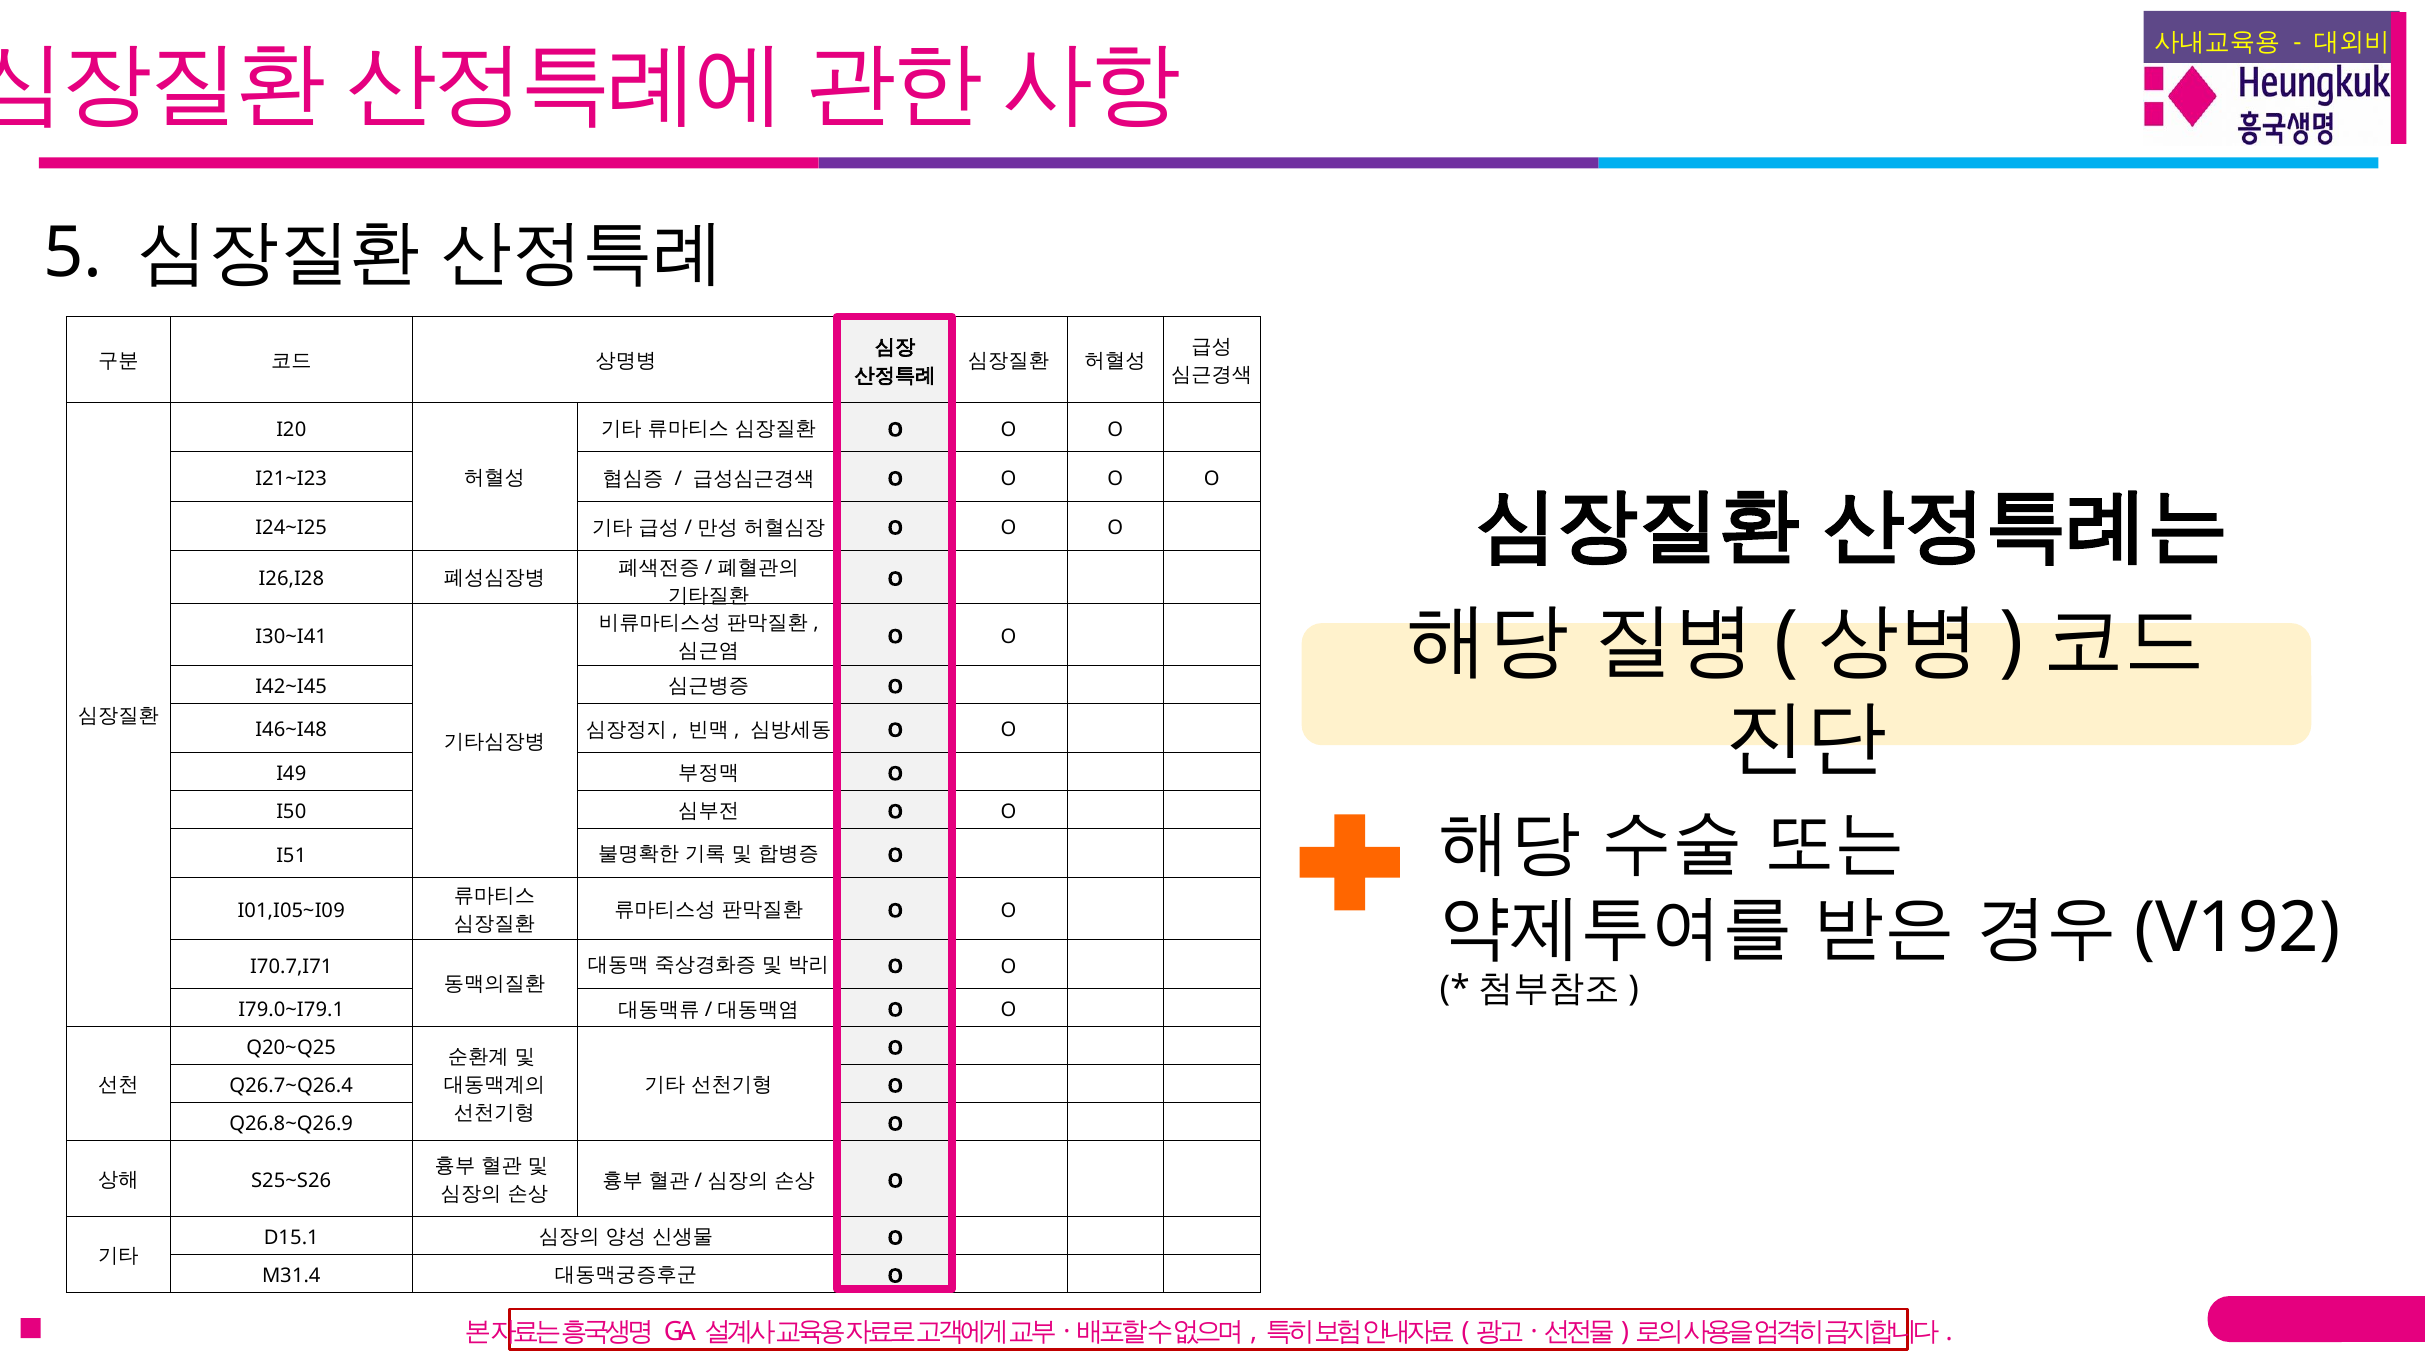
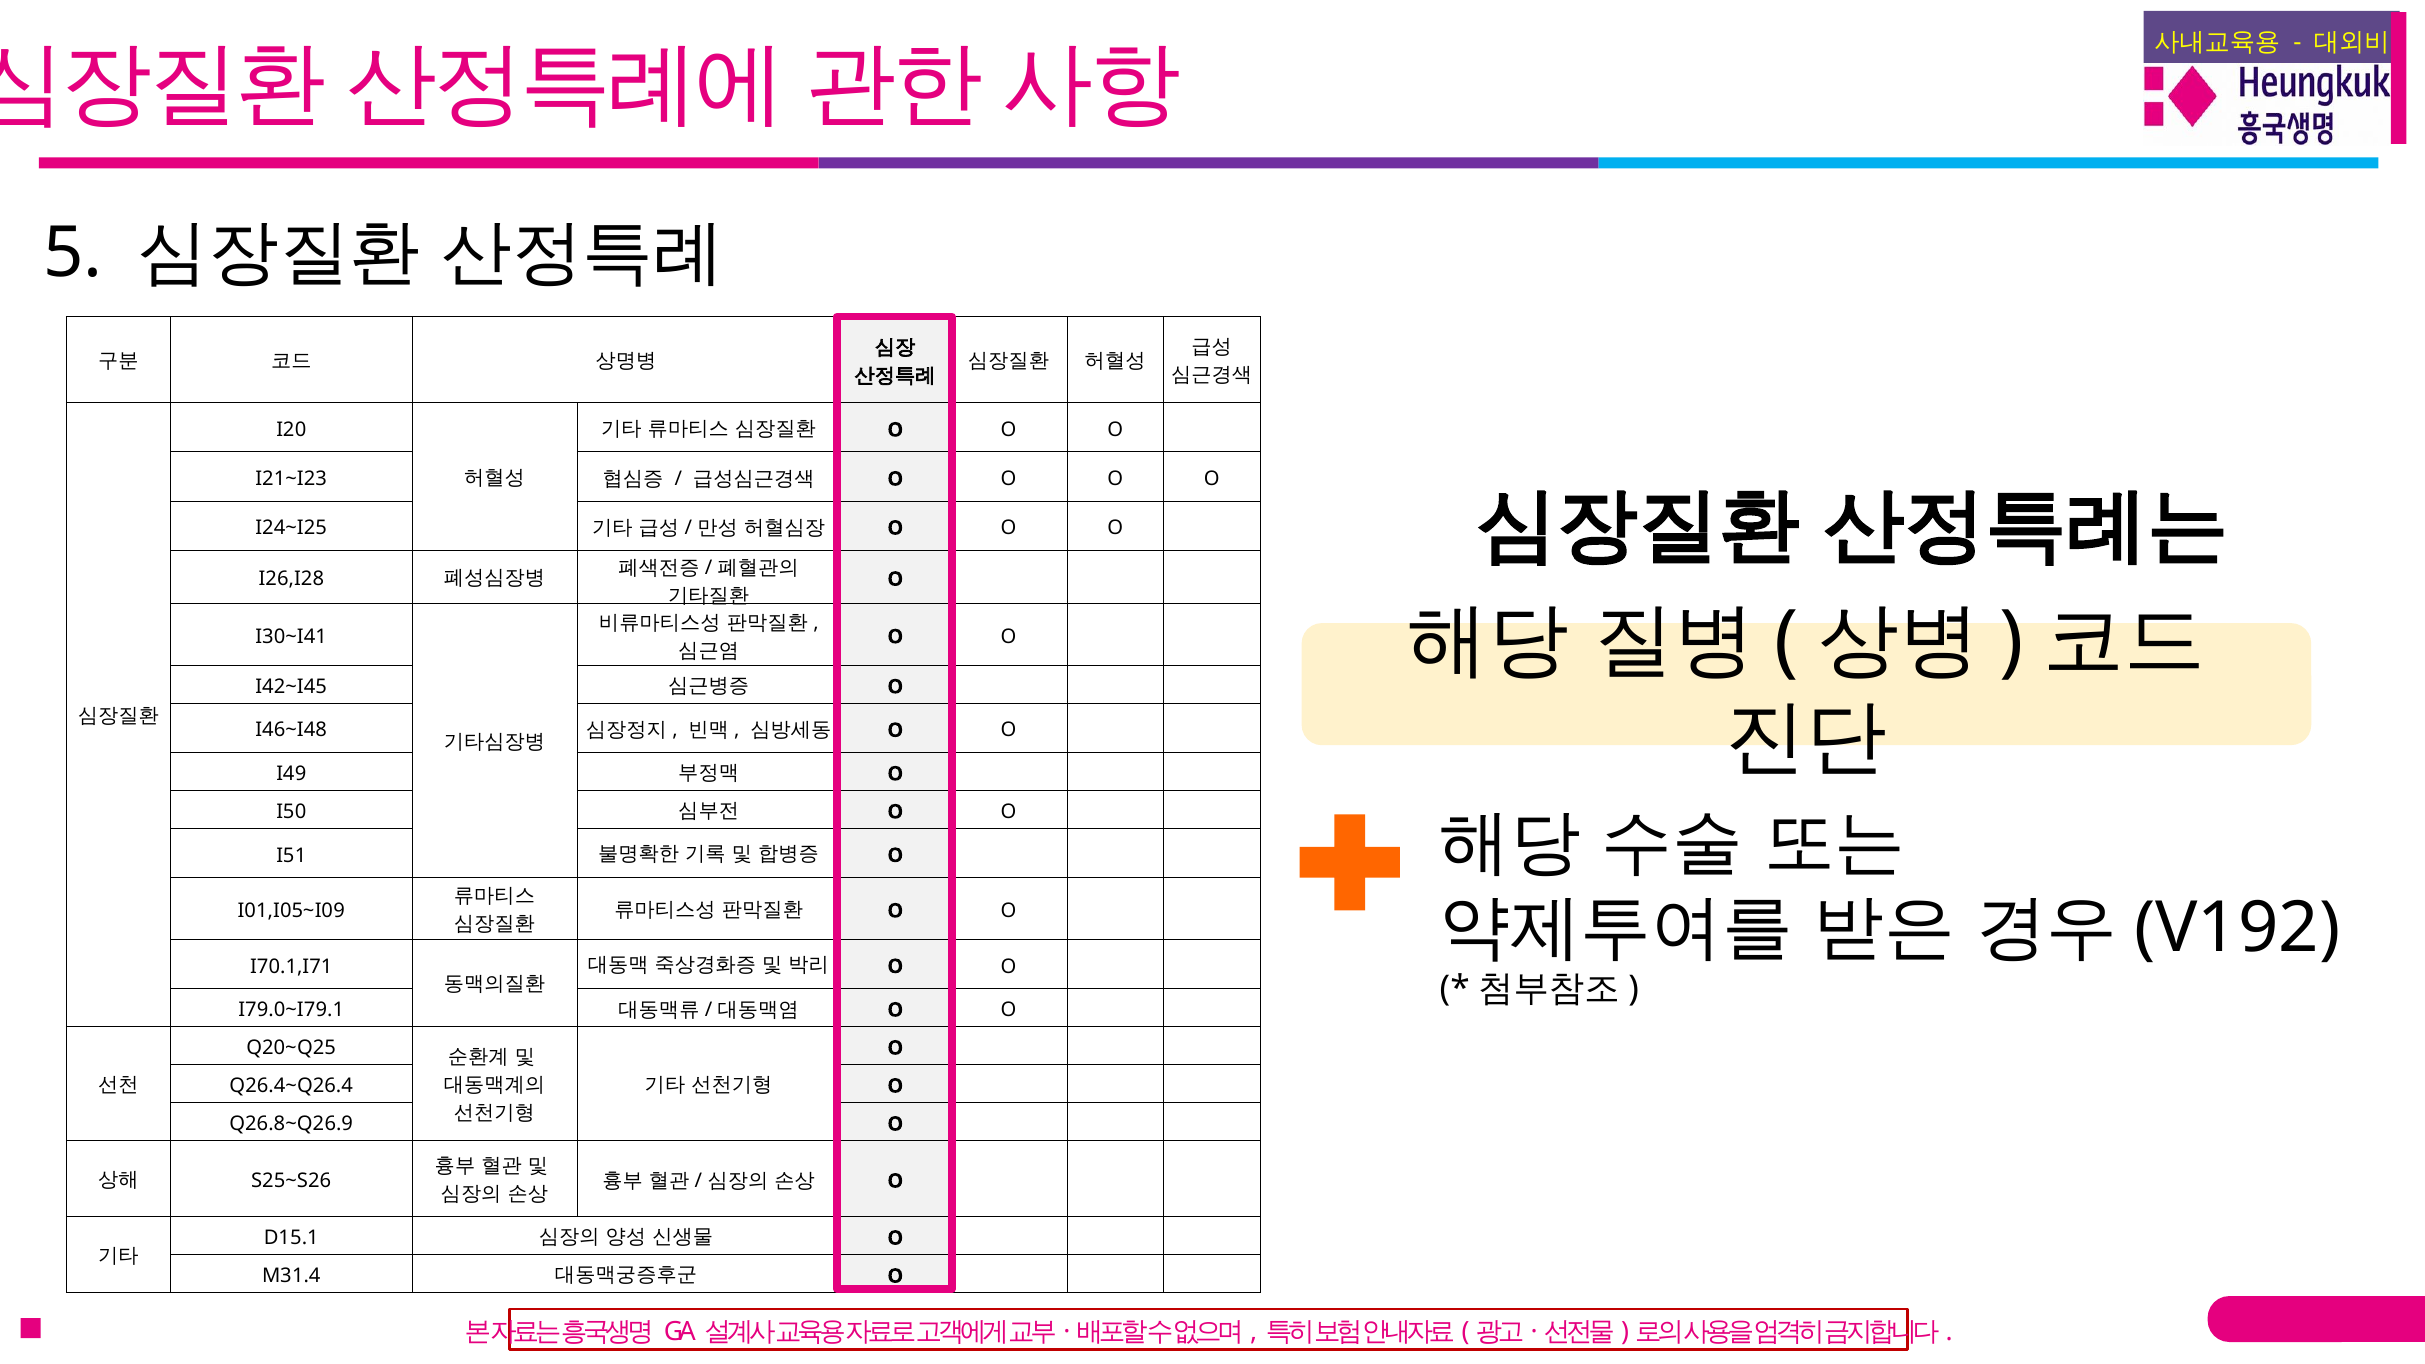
I70.7,I71: I70.7,I71 -> I70.1,I71 (291, 966)
Q26.7~Q26.4: Q26.7~Q26.4 -> Q26.4~Q26.4 (291, 1086)
